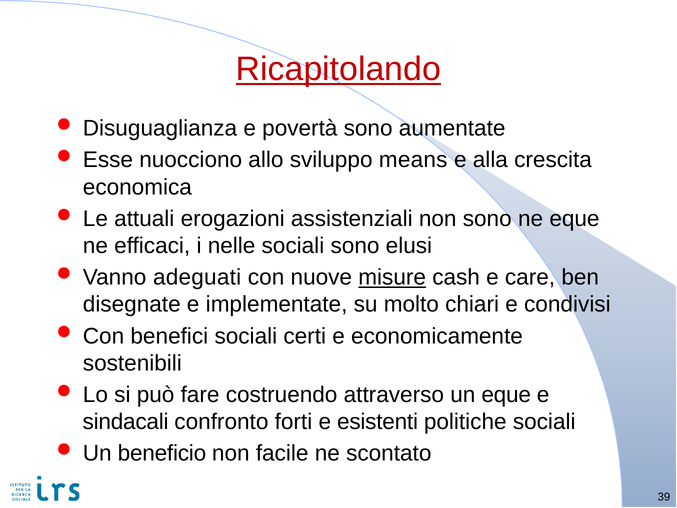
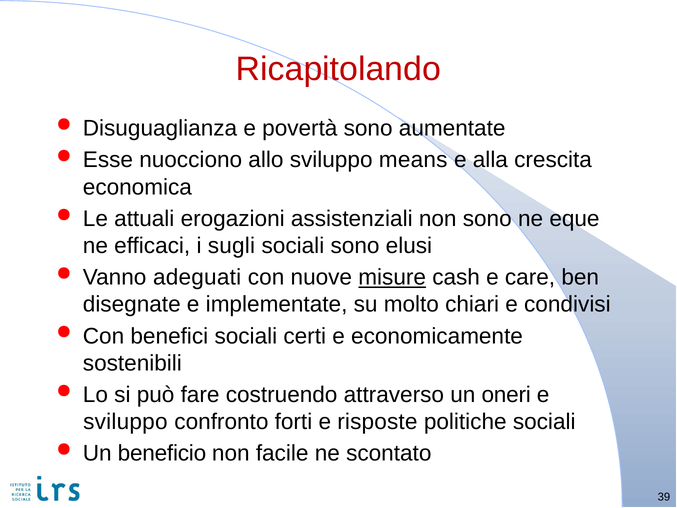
Ricapitolando underline: present -> none (338, 69)
nelle: nelle -> sugli (231, 246)
un eque: eque -> oneri (506, 395)
sindacali: sindacali -> sviluppo (125, 422)
esistenti: esistenti -> risposte (377, 422)
